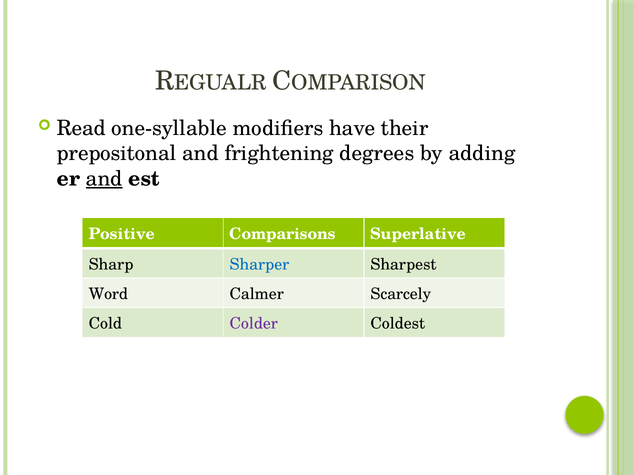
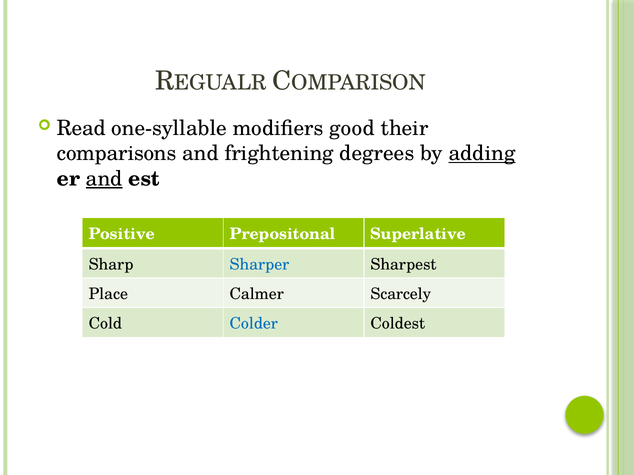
have: have -> good (352, 128)
prepositonal: prepositonal -> comparisons (117, 154)
adding underline: none -> present (482, 154)
Comparisons: Comparisons -> Prepositonal (283, 234)
Word: Word -> Place (108, 294)
Colder colour: purple -> blue (254, 324)
